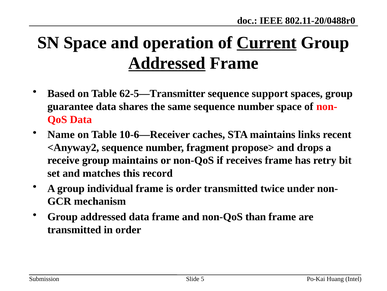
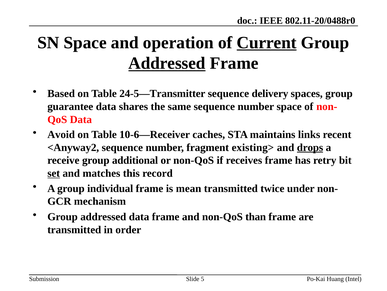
62-5—Transmitter: 62-5—Transmitter -> 24-5—Transmitter (162, 93)
support: support -> delivery (270, 93)
Name: Name -> Avoid (61, 134)
propose>: propose> -> existing> (253, 147)
drops underline: none -> present (310, 147)
group maintains: maintains -> additional (135, 160)
set underline: none -> present (54, 173)
is order: order -> mean (189, 188)
